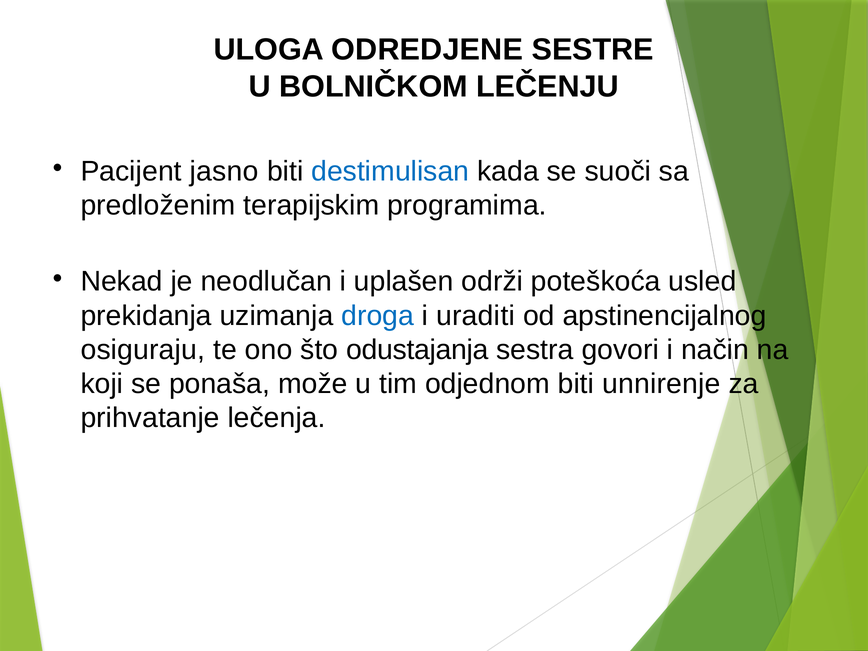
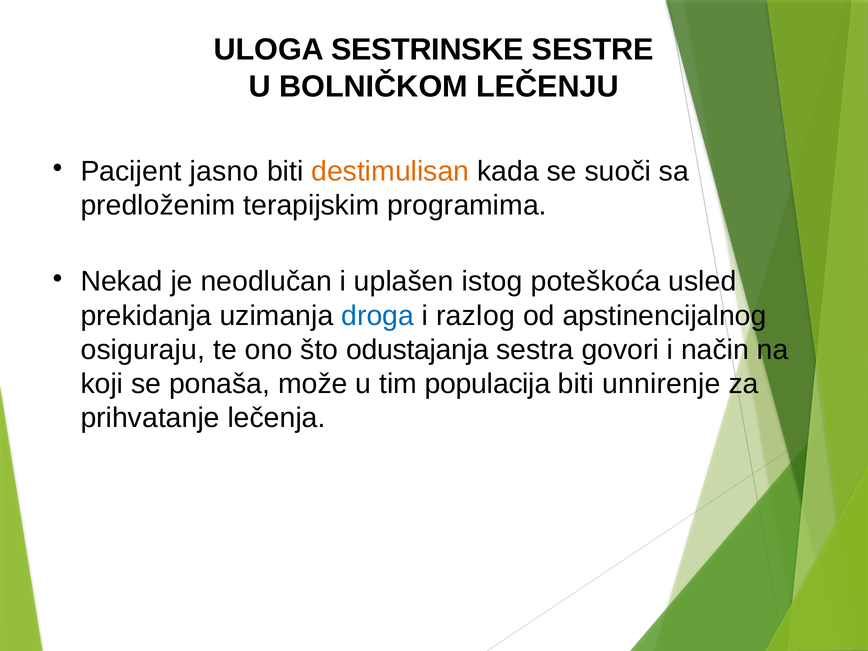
ODREDJENE: ODREDJENE -> SESTRINSKE (427, 50)
destimulisan colour: blue -> orange (390, 171)
održi: održi -> istog (492, 282)
uraditi: uraditi -> razlog (476, 316)
odjednom: odjednom -> populacija (488, 384)
